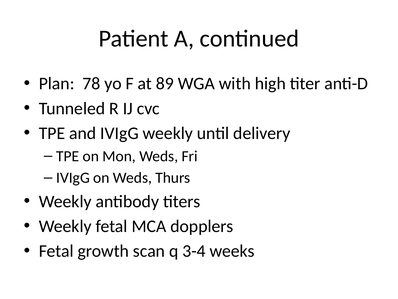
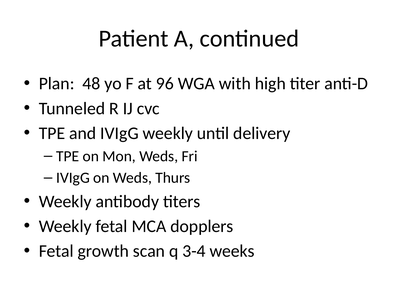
78: 78 -> 48 (91, 84)
89: 89 -> 96 (165, 84)
